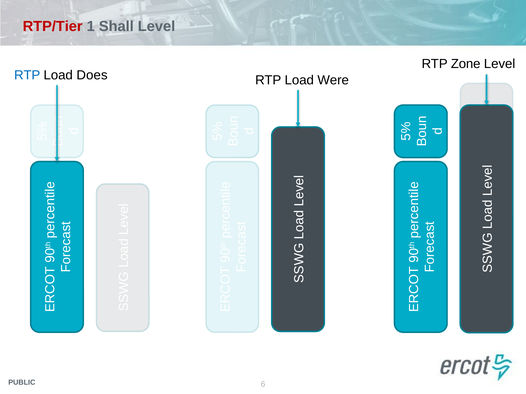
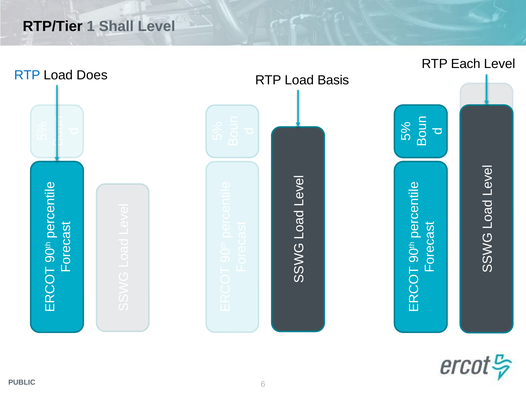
RTP/Tier colour: red -> black (53, 26)
Zone: Zone -> Each (466, 64)
Were: Were -> Basis (333, 80)
